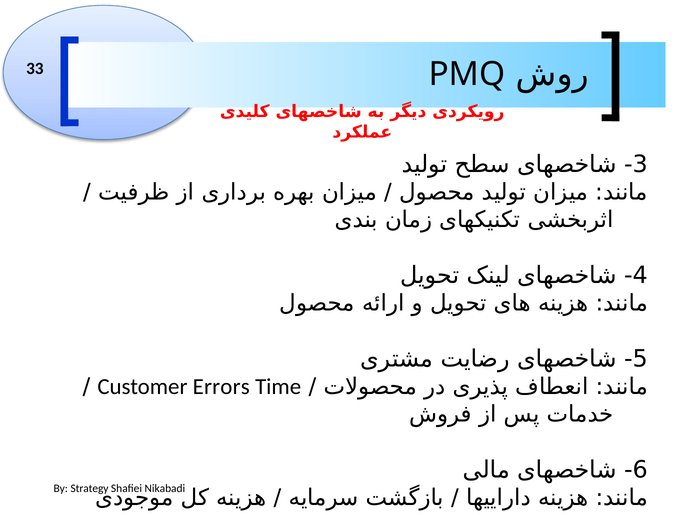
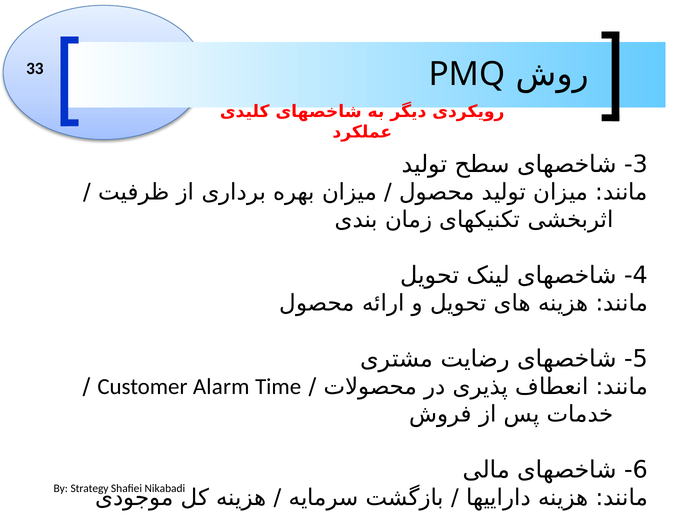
Errors: Errors -> Alarm (221, 387)
